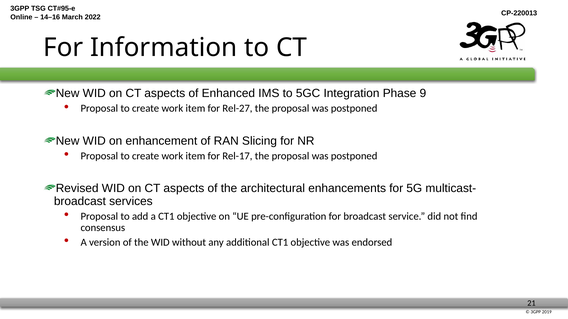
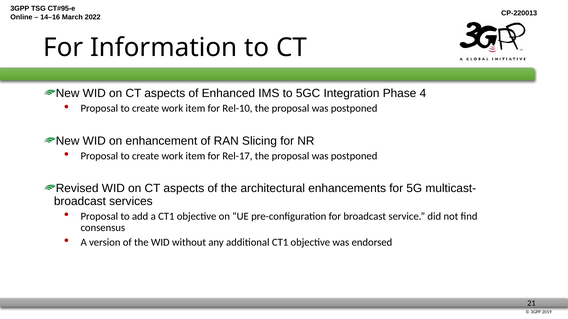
9: 9 -> 4 (423, 94)
Rel-27: Rel-27 -> Rel-10 (237, 109)
